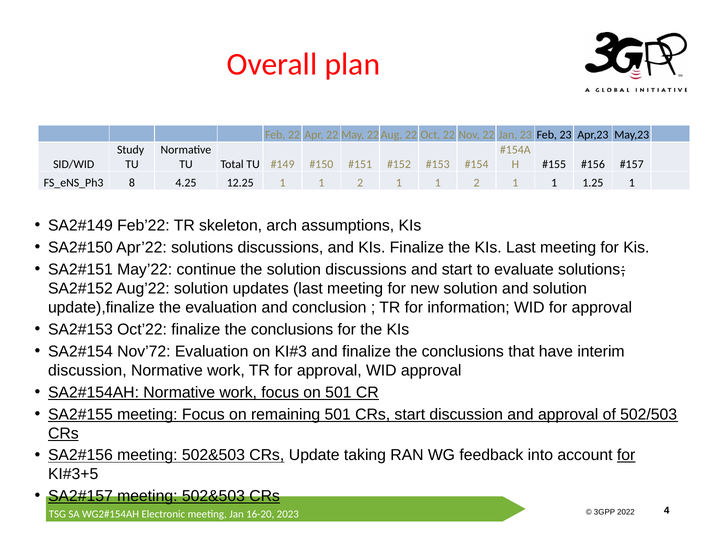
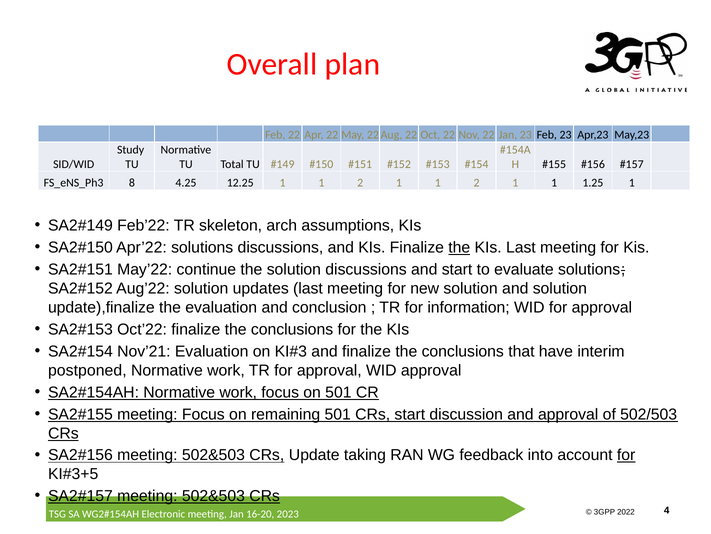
the underline: none -> present (459, 247)
Nov’72: Nov’72 -> Nov’21 (144, 351)
discussion: discussion -> postponed (87, 370)
